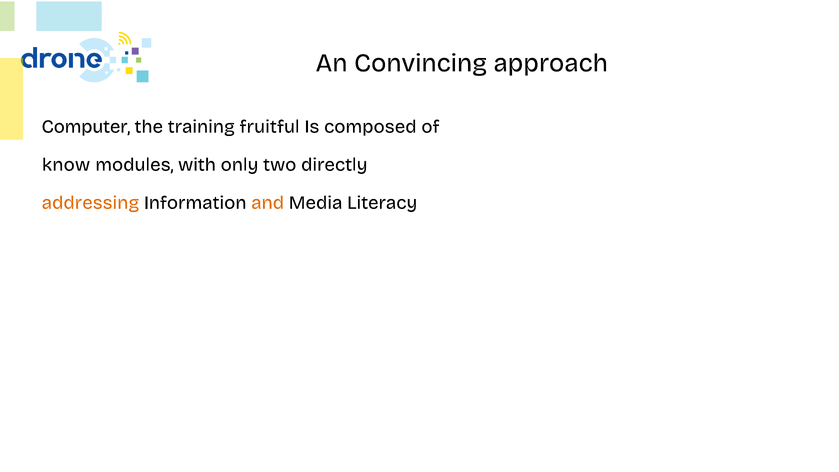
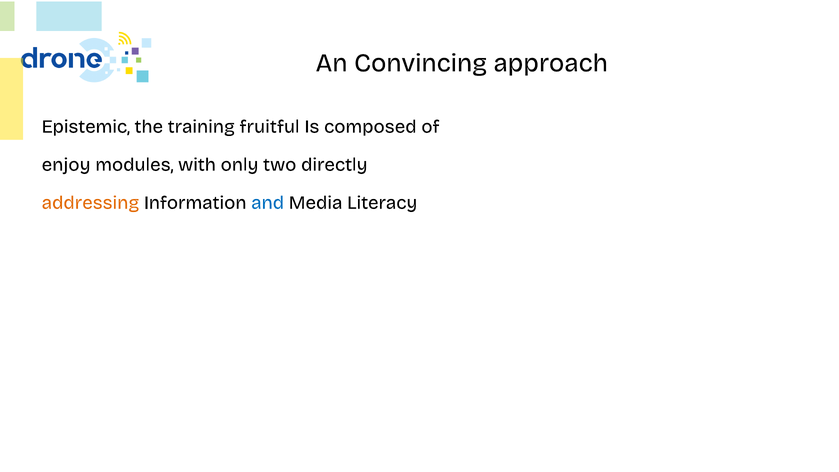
Computer: Computer -> Epistemic (86, 127)
know: know -> enjoy (66, 165)
and colour: orange -> blue (268, 203)
